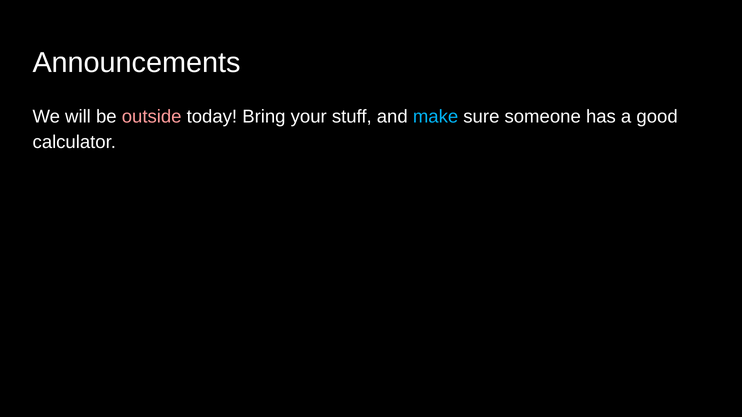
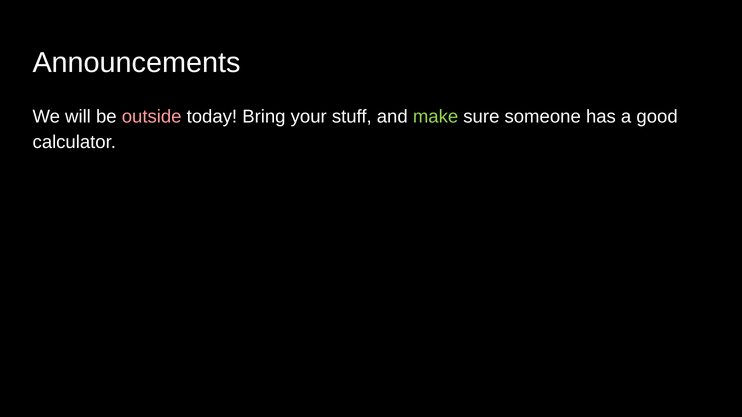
make colour: light blue -> light green (436, 117)
